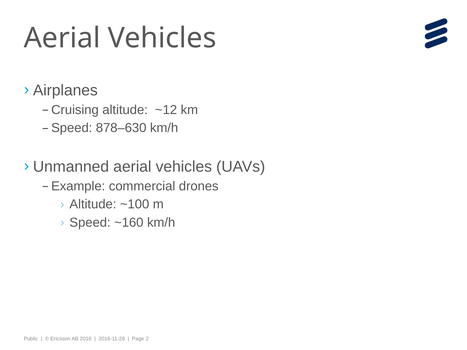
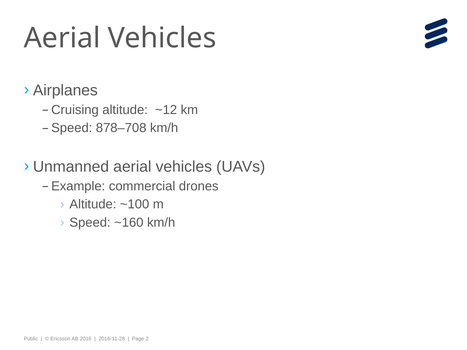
878–630: 878–630 -> 878–708 (121, 128)
